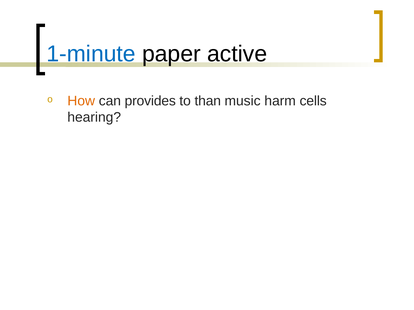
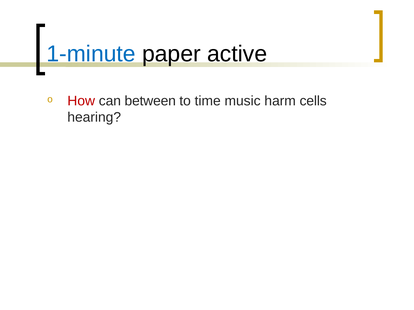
How colour: orange -> red (81, 101)
provides: provides -> between (150, 101)
than: than -> time (208, 101)
